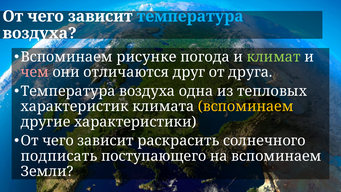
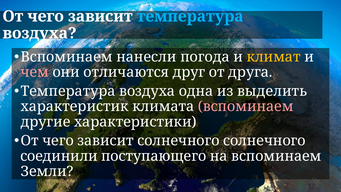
рисунке: рисунке -> нанесли (146, 57)
климат colour: light green -> yellow (274, 57)
тепловых: тепловых -> выделить (272, 91)
вспоминаем colour: yellow -> pink (246, 106)
зависит раскрасить: раскрасить -> солнечного (178, 141)
подписать: подписать -> соединили (59, 156)
